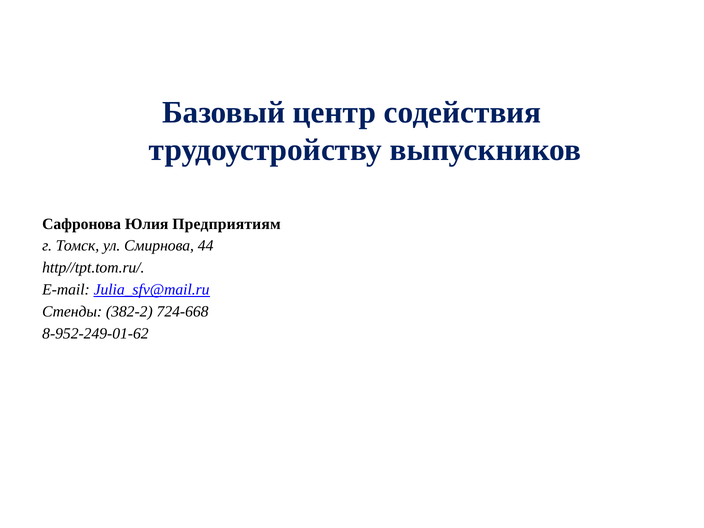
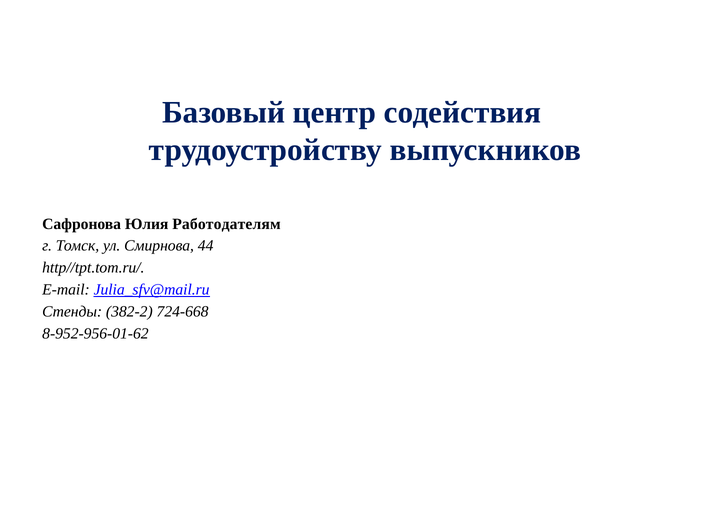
Предприятиям: Предприятиям -> Работодателям (227, 224)
8-952-249-01-62: 8-952-249-01-62 -> 8-952-956-01-62 (95, 333)
